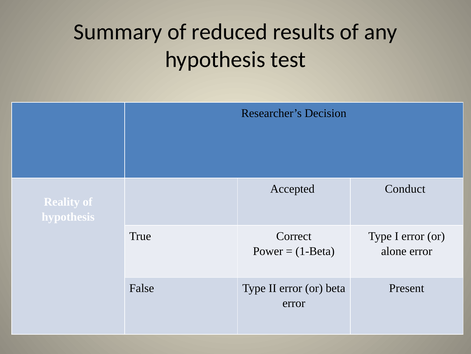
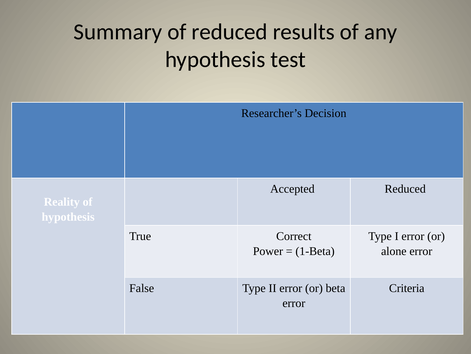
Accepted Conduct: Conduct -> Reduced (405, 189)
Present: Present -> Criteria (407, 288)
